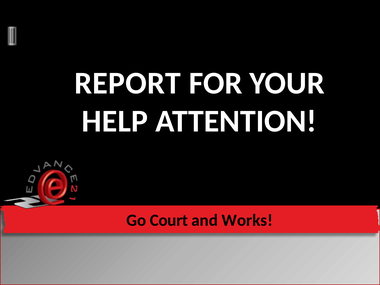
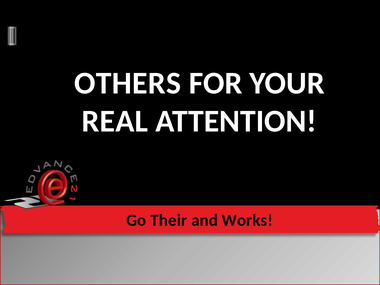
REPORT: REPORT -> OTHERS (128, 83)
HELP: HELP -> REAL (115, 121)
Court: Court -> Their (169, 220)
